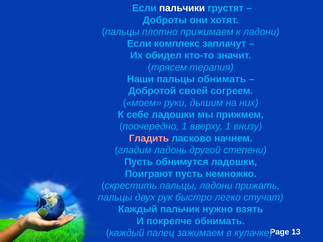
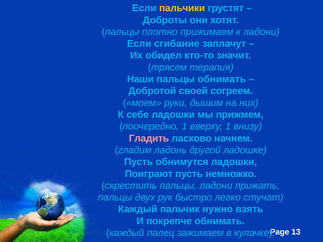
пальчики colour: white -> yellow (182, 8)
комплекс: комплекс -> сгибание (177, 44)
степени: степени -> ладошке (245, 150)
